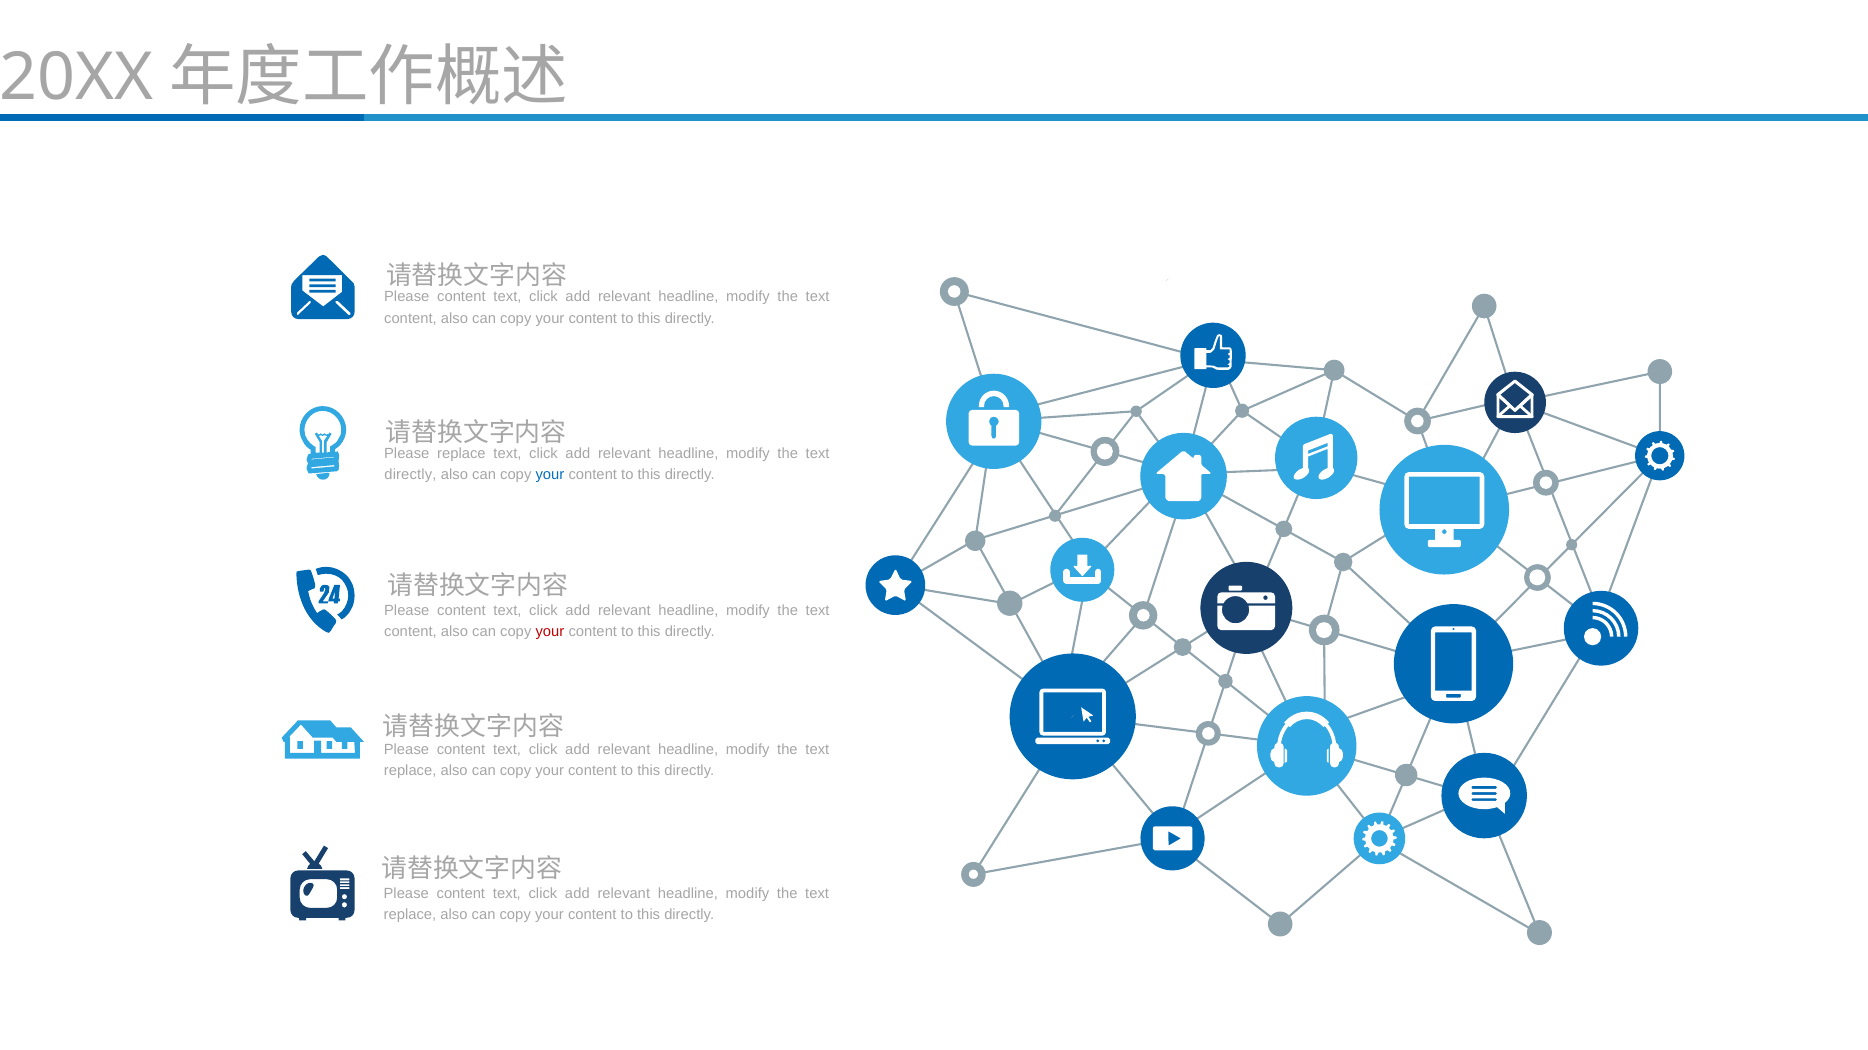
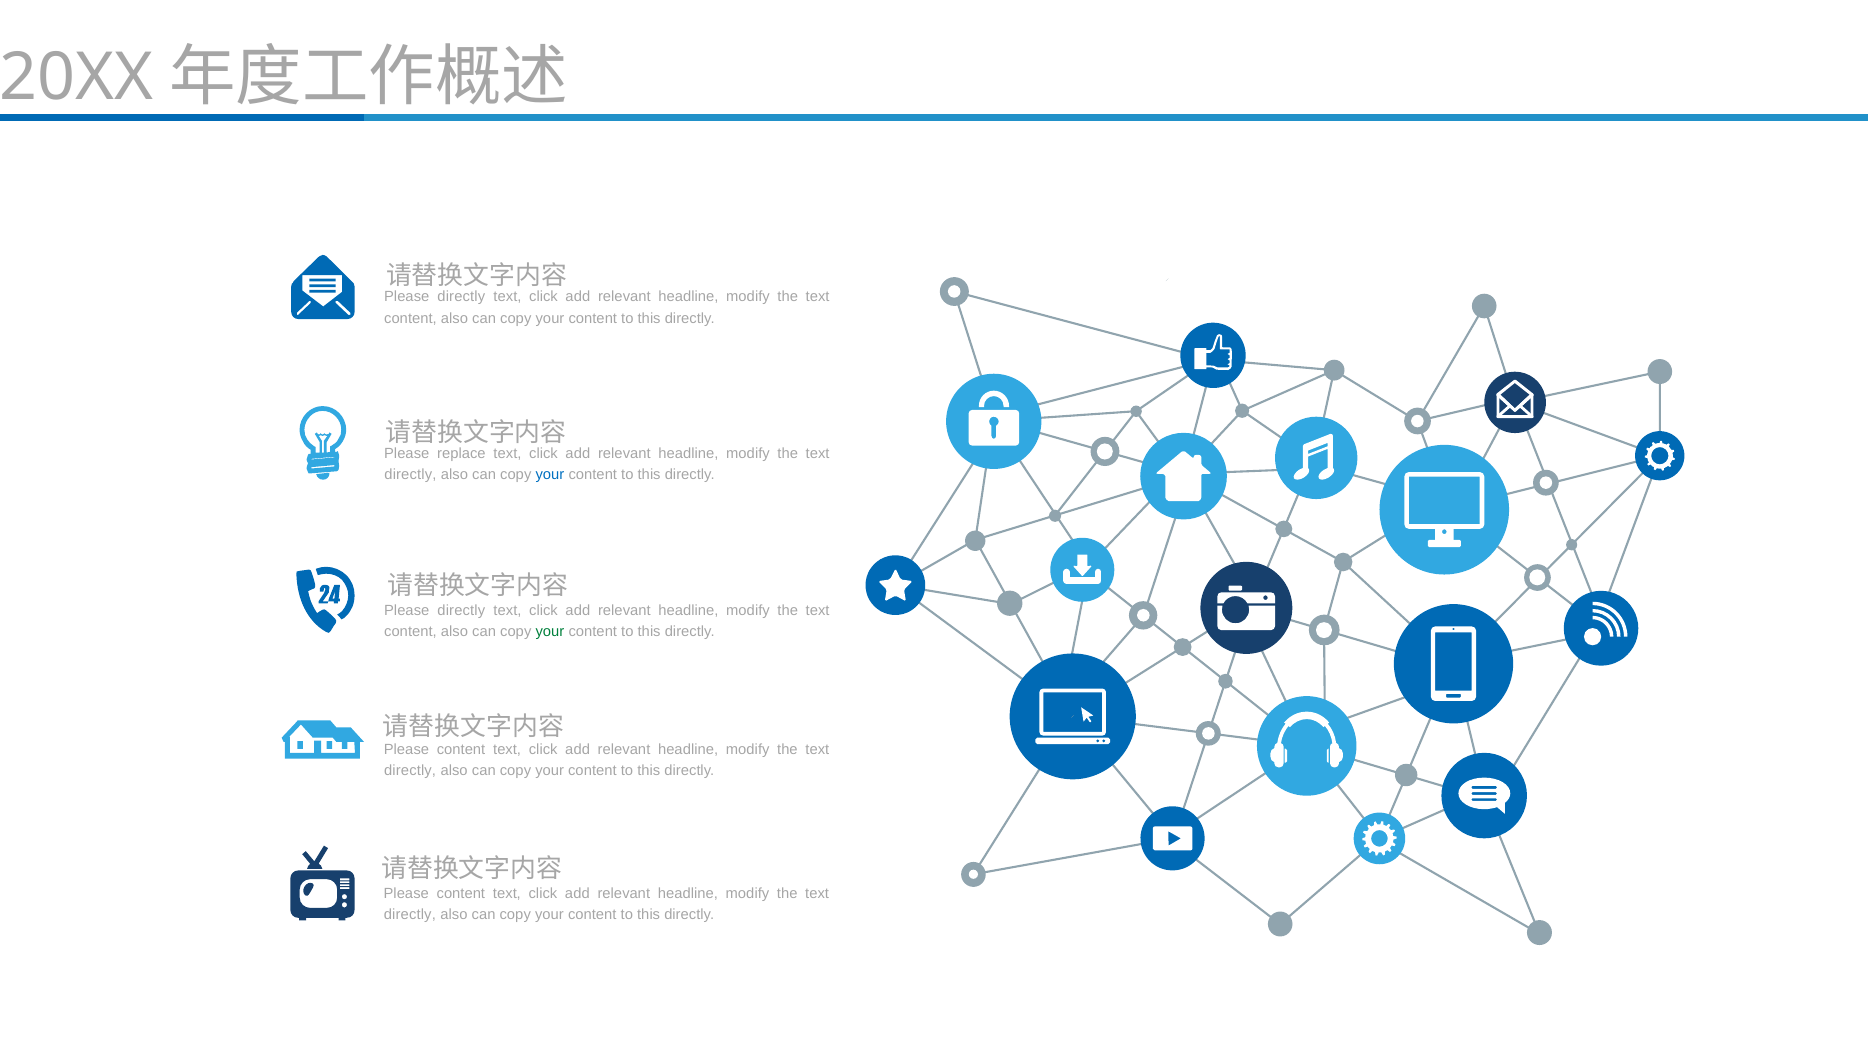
content: content -> directly (461, 297)
content: content -> directly (461, 611)
your colour: red -> green (550, 632)
replace: replace -> directly (410, 771)
replace: replace -> directly (410, 915)
